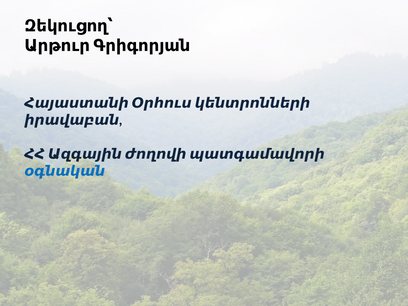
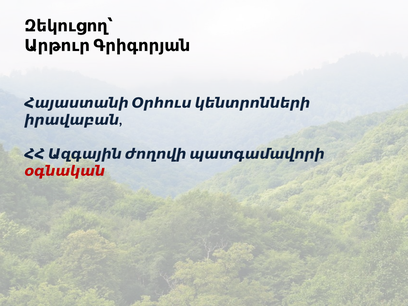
օգնական colour: blue -> red (65, 171)
